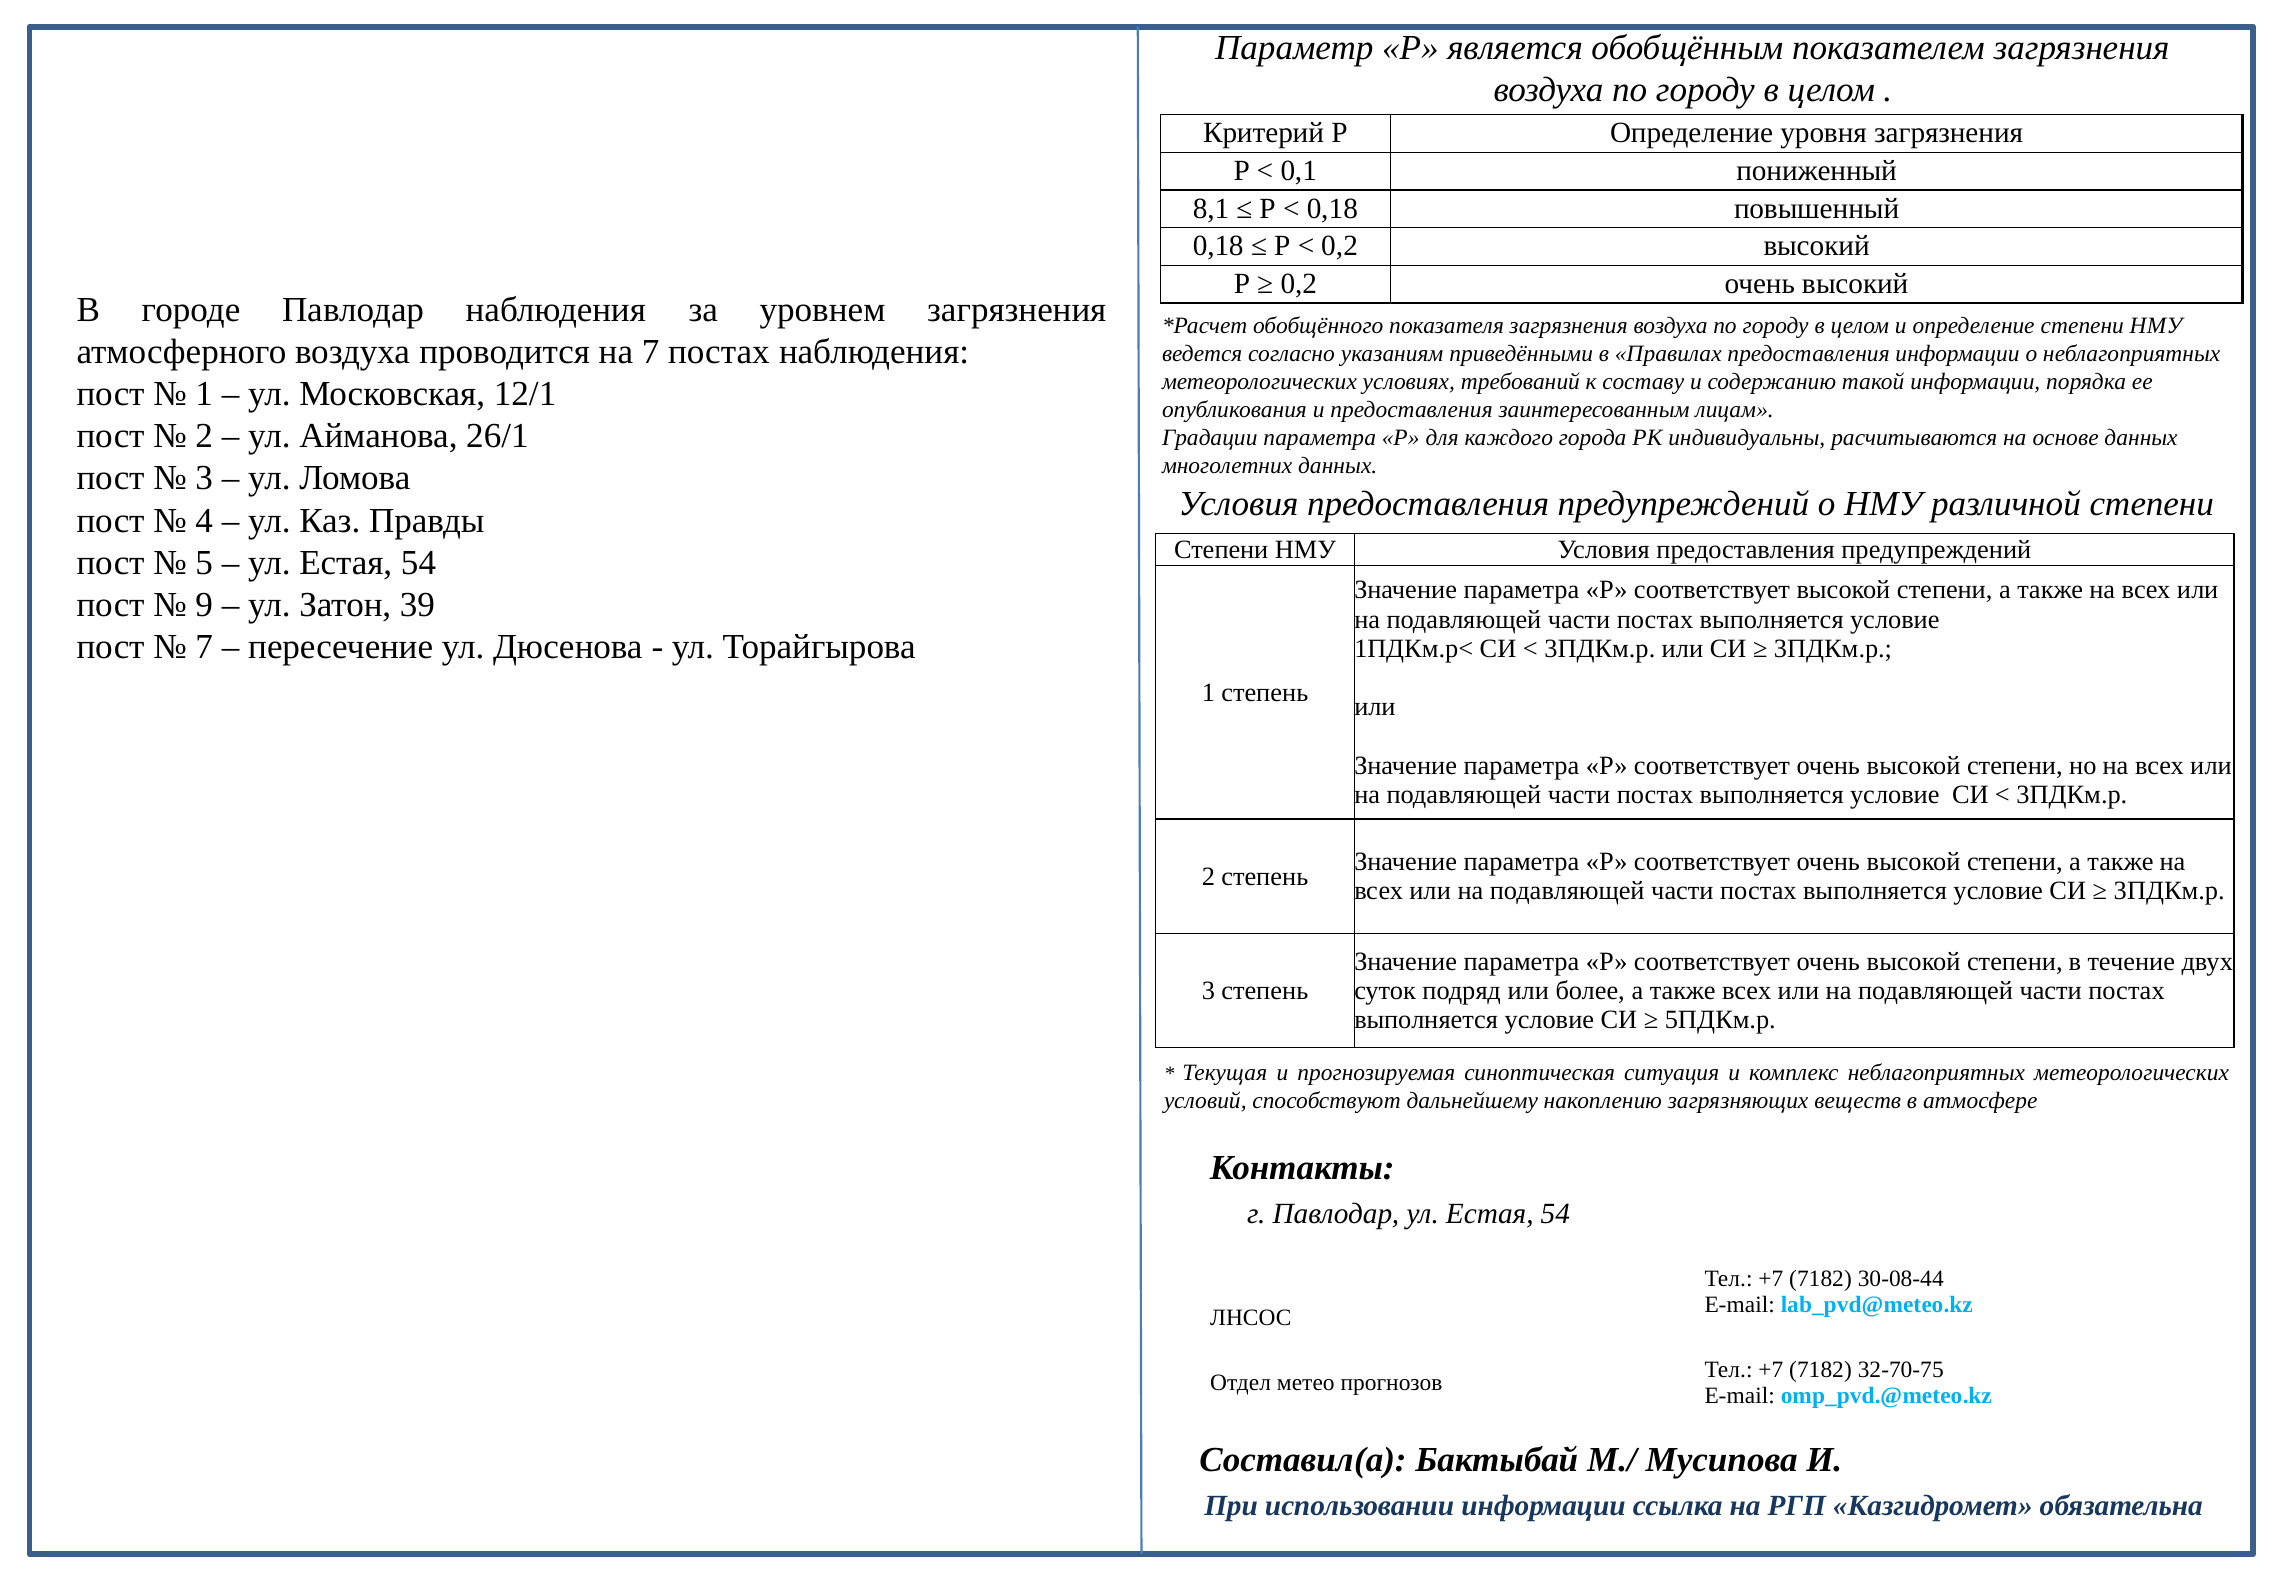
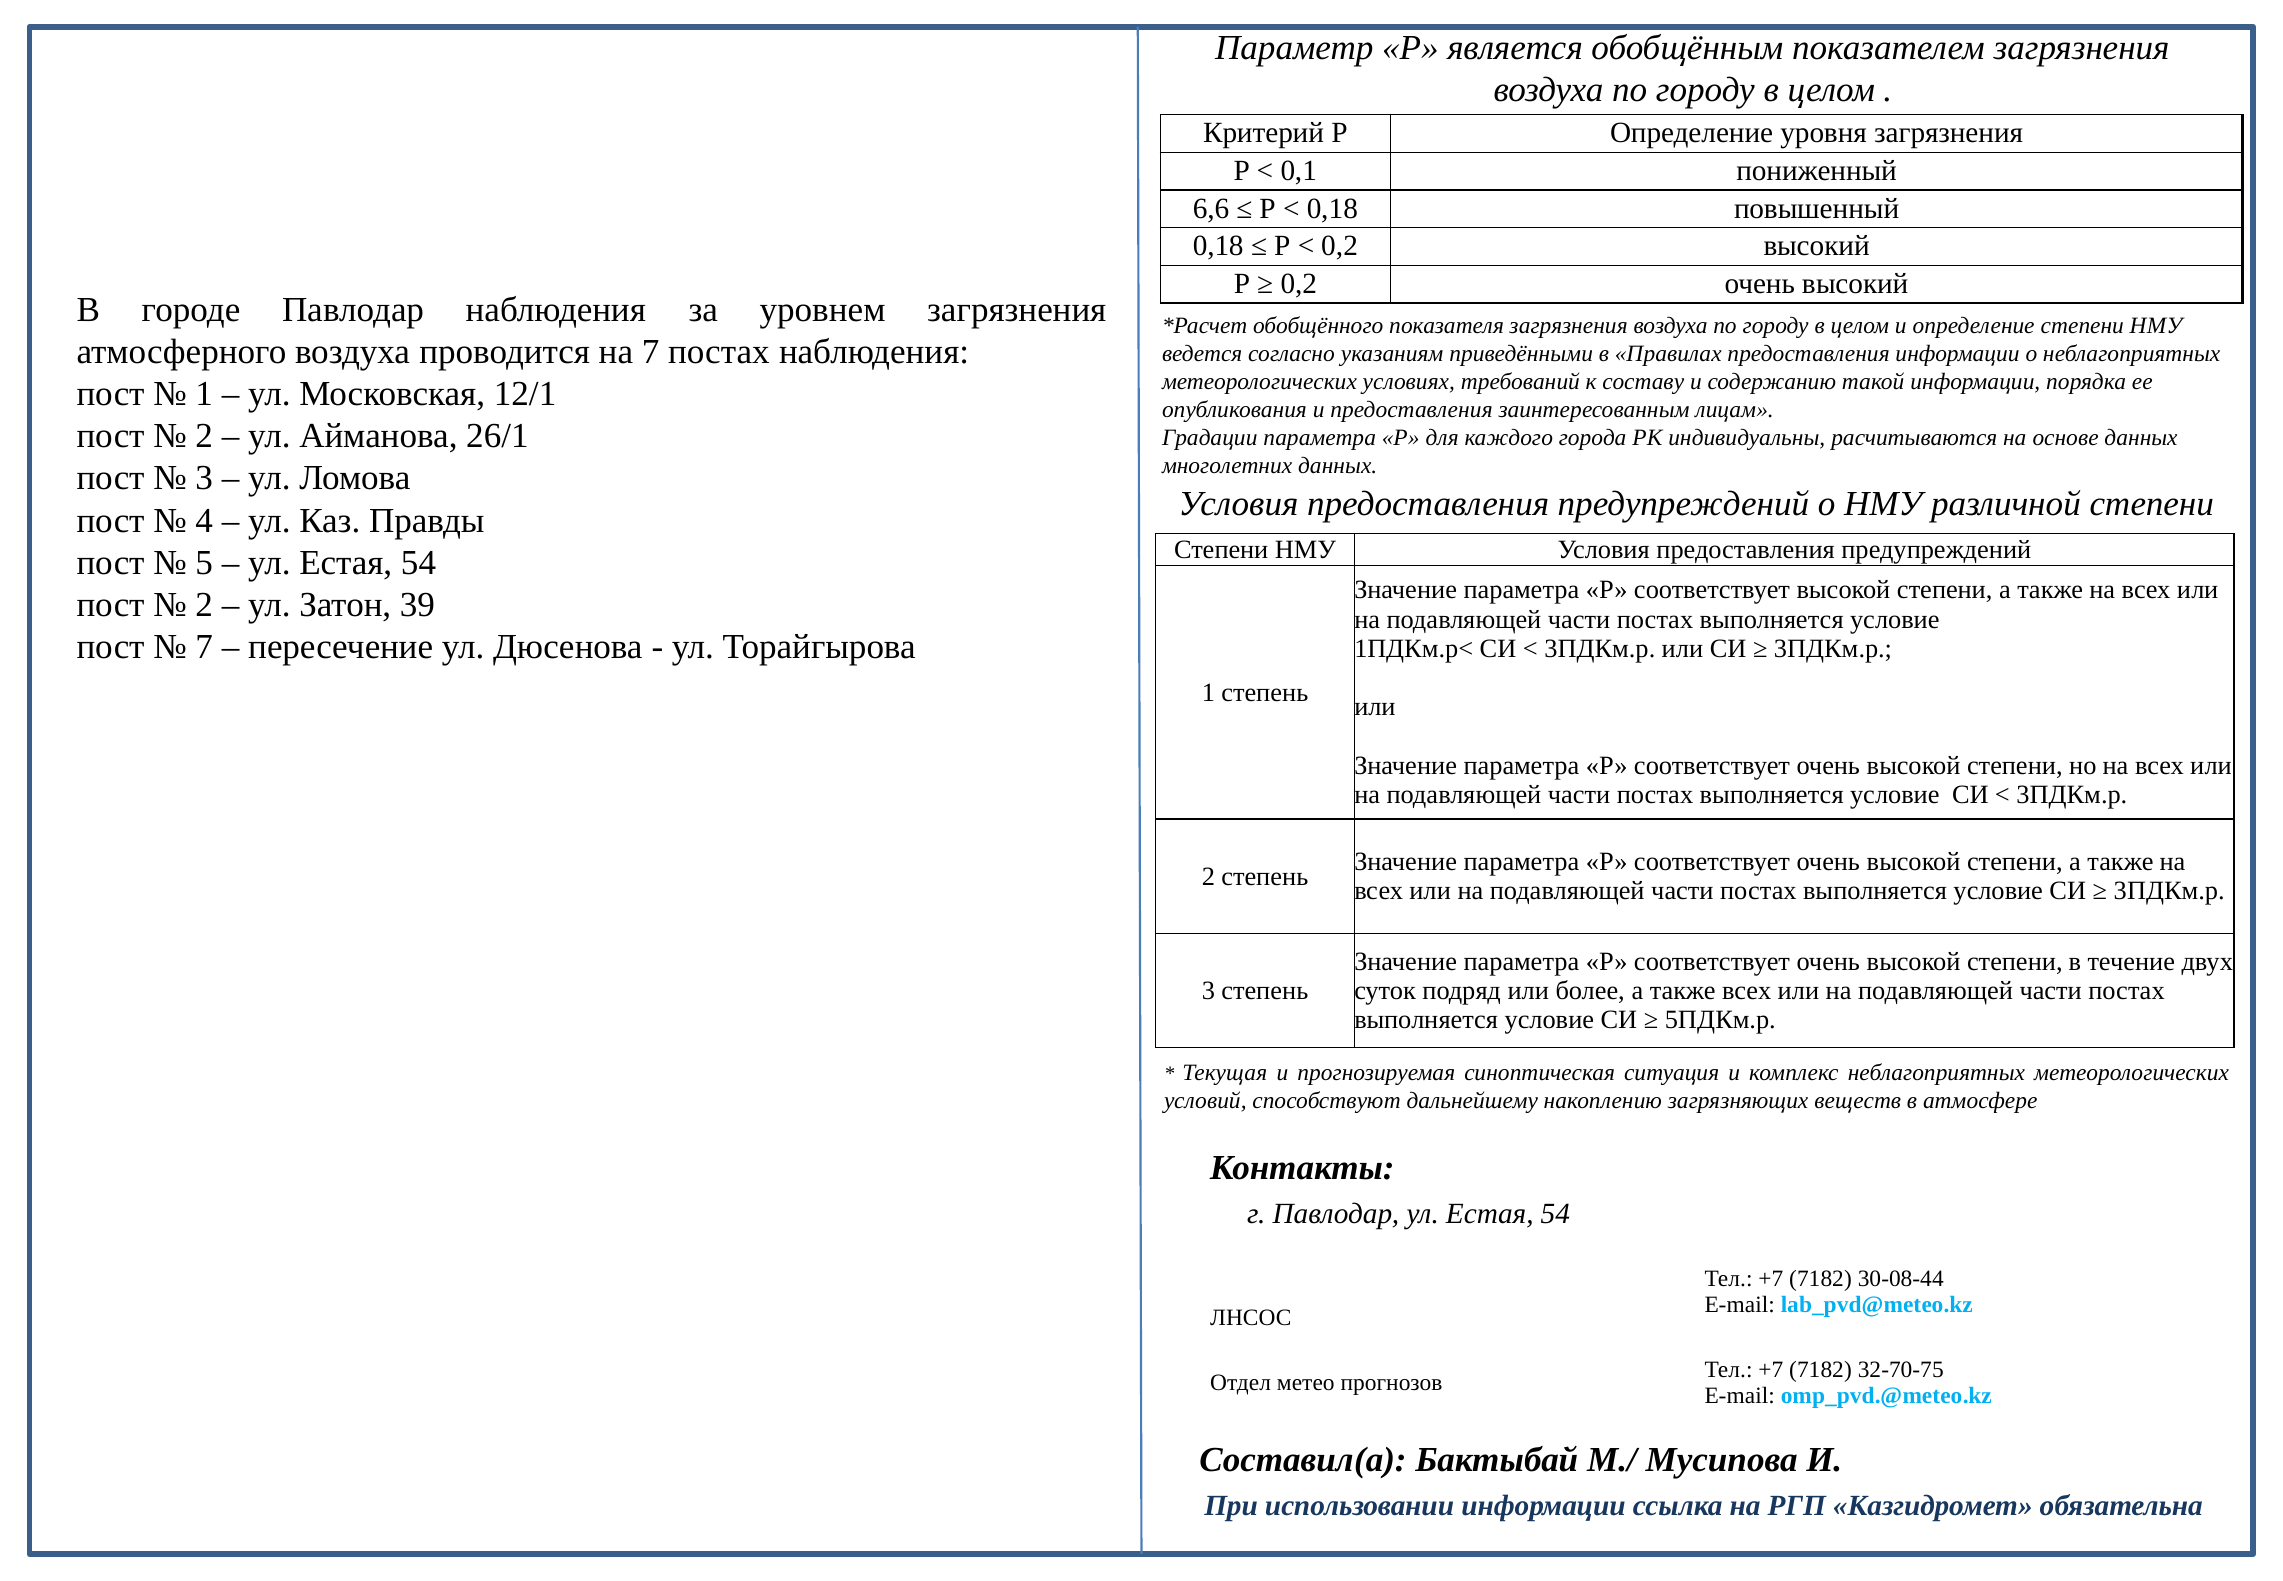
8,1: 8,1 -> 6,6 (1211, 209)
9: 9 -> 2 (204, 605)
